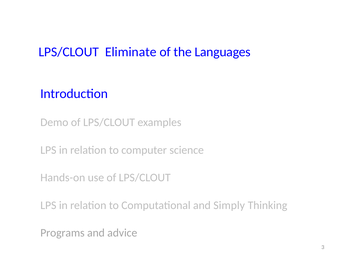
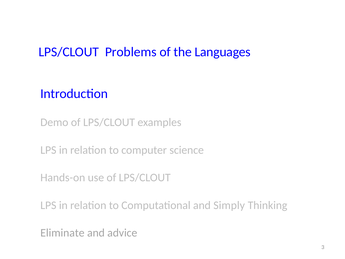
Eliminate: Eliminate -> Problems (131, 52)
Programs: Programs -> Eliminate (62, 233)
